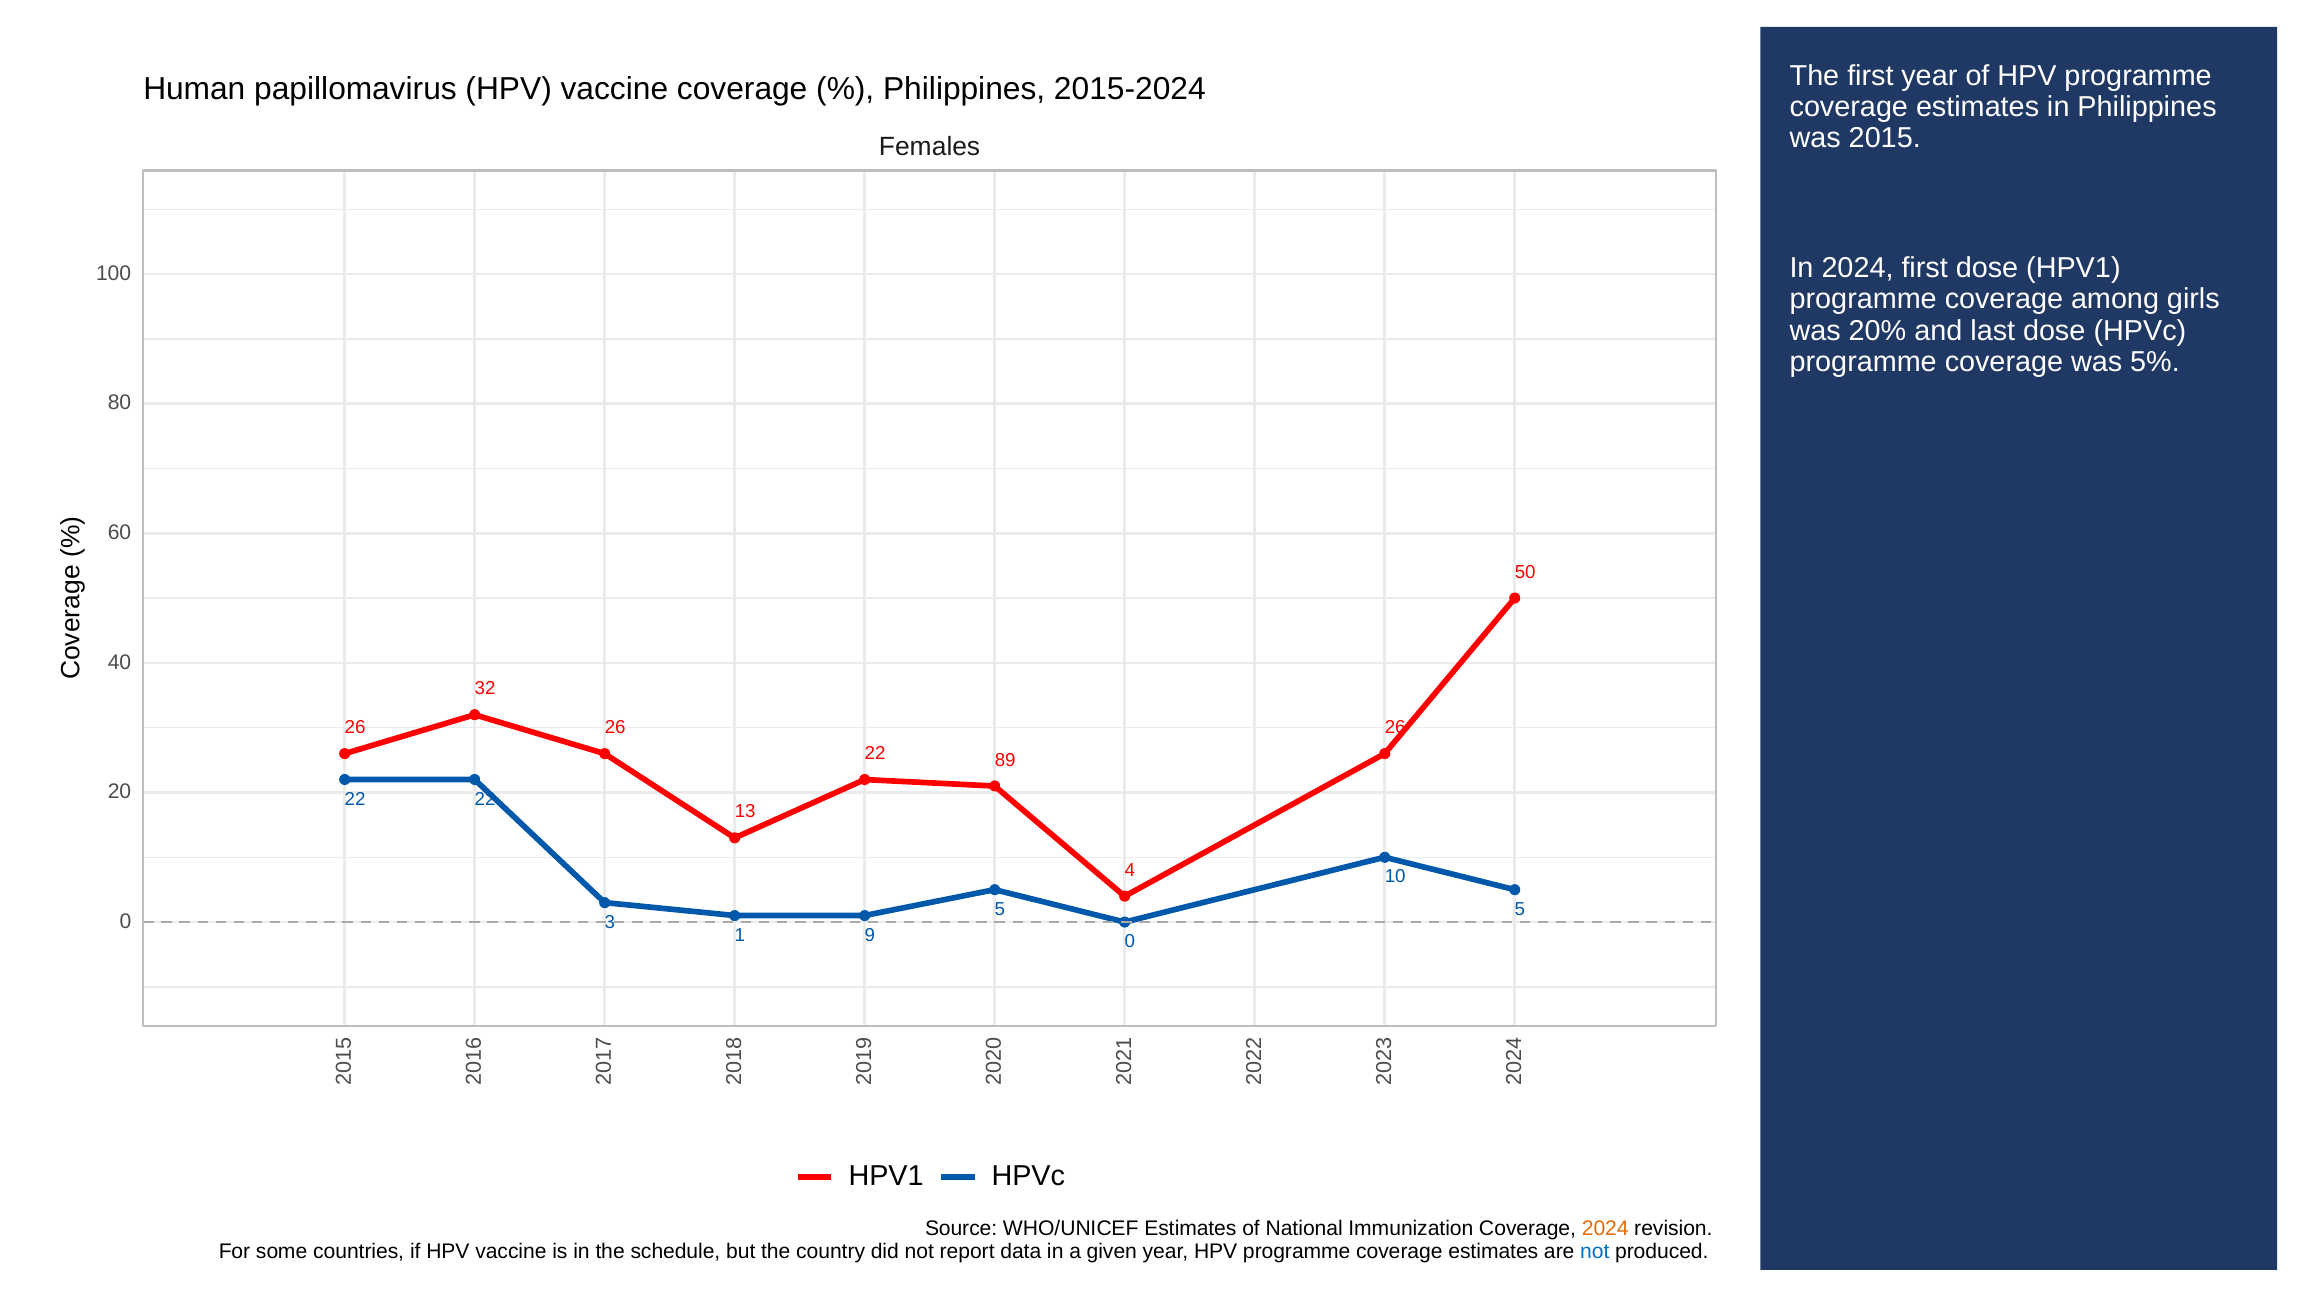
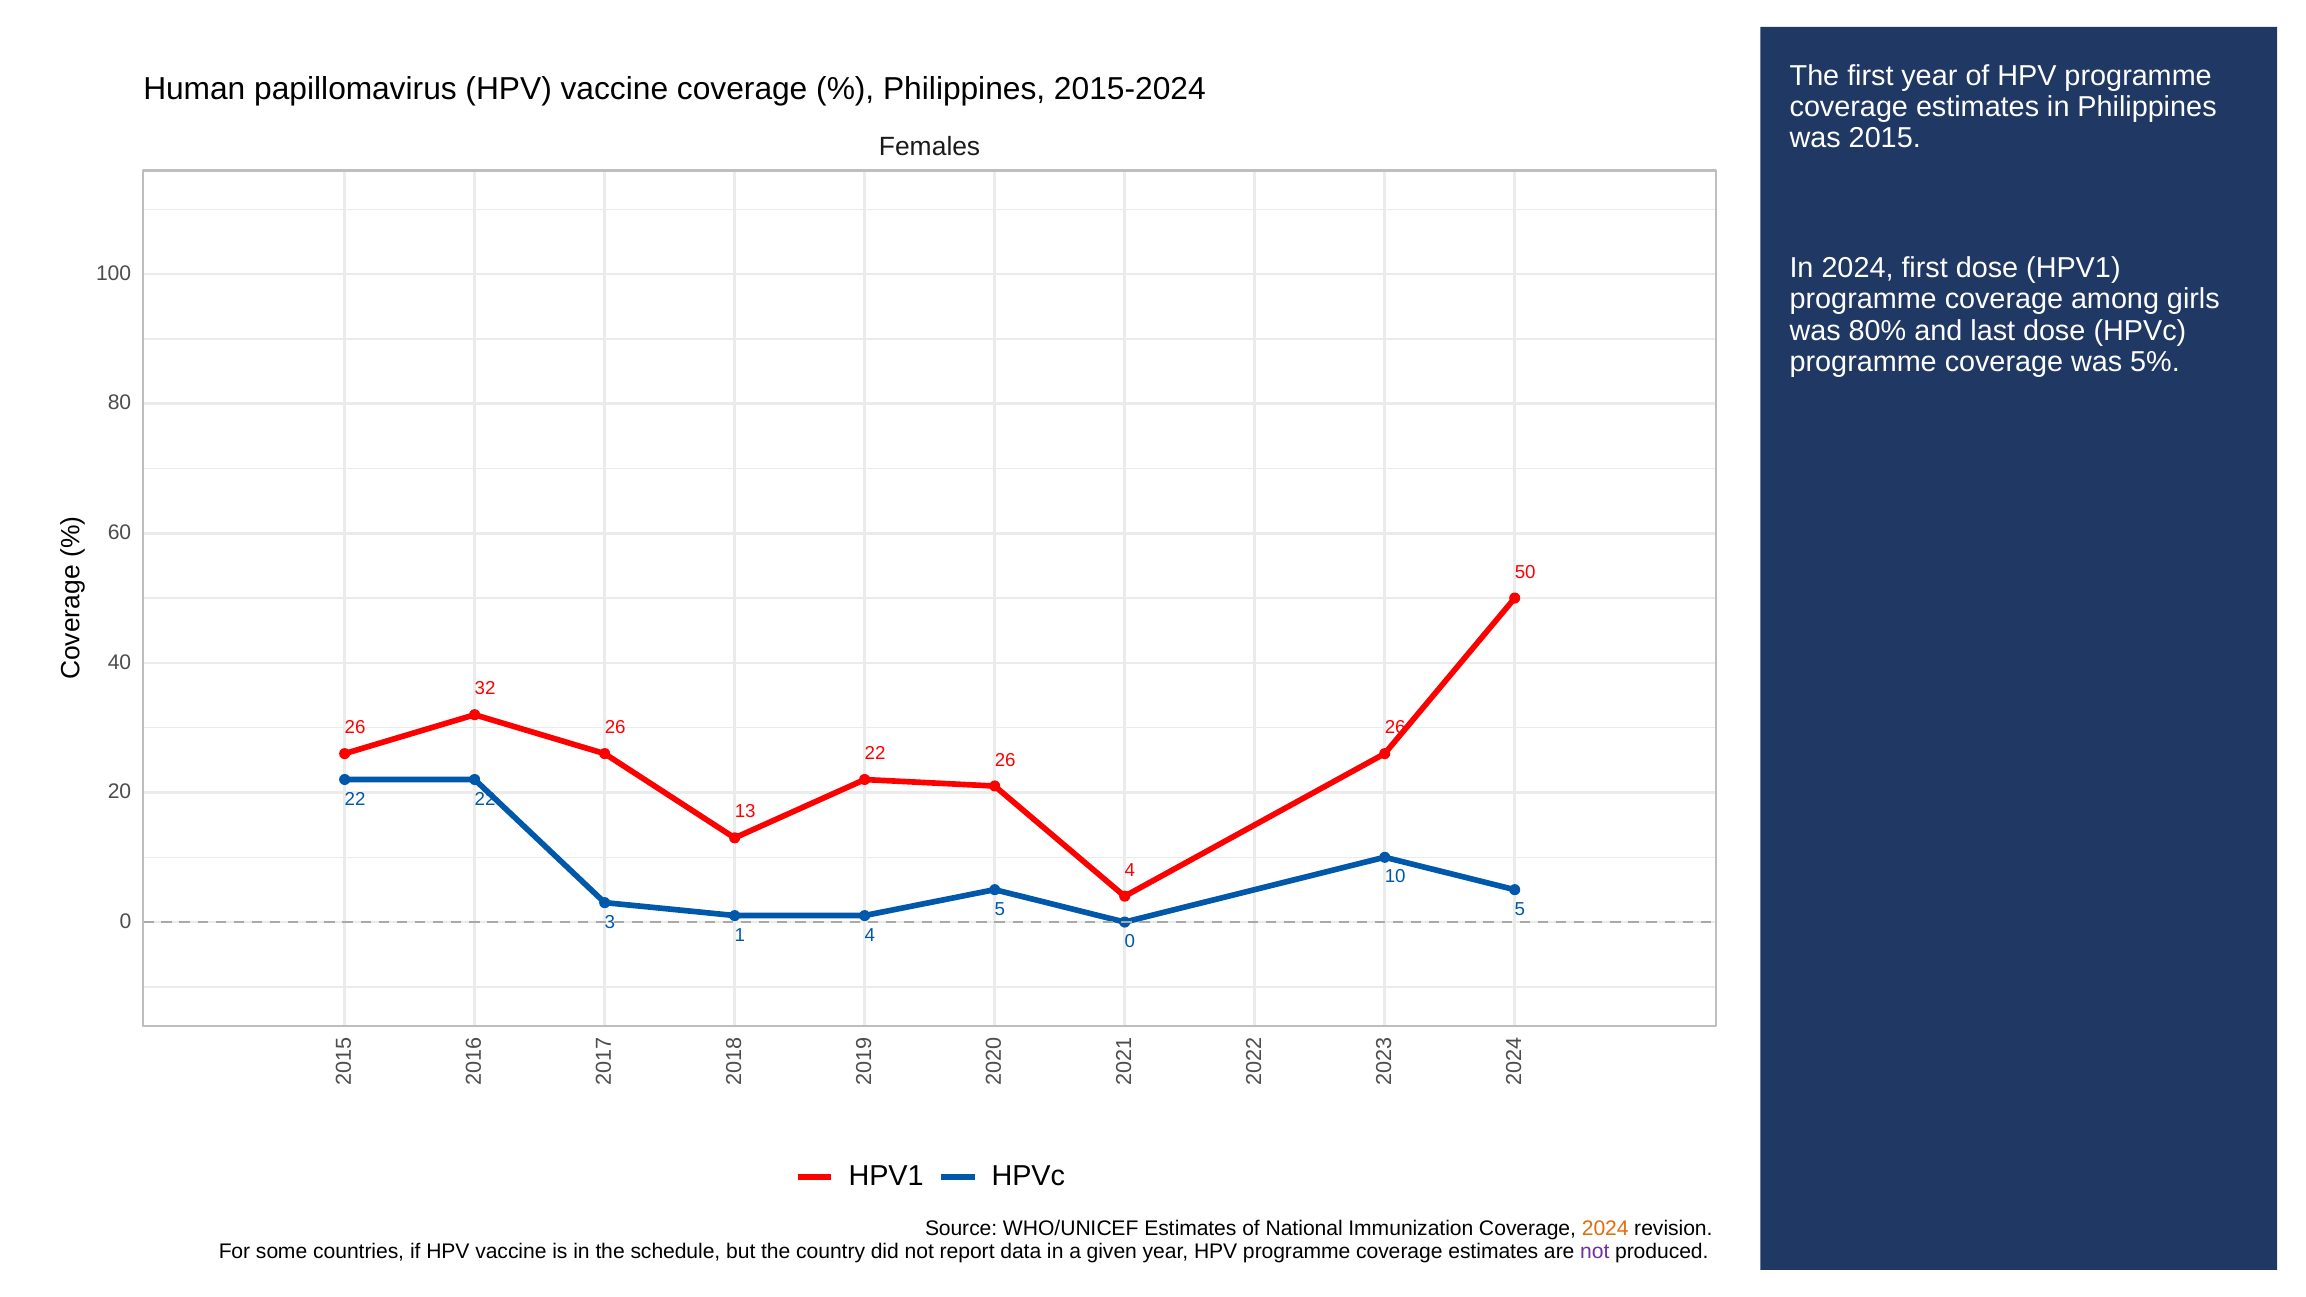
20%: 20% -> 80% (1878, 331)
22 89: 89 -> 26 (1005, 760)
9: 9 -> 4 (870, 935)
not colour: blue -> purple (1595, 1252)
